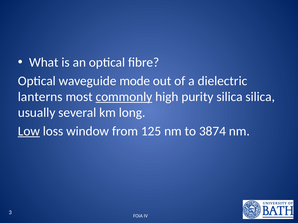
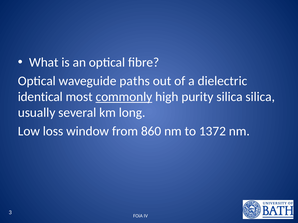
mode: mode -> paths (135, 81)
lanterns: lanterns -> identical (40, 97)
Low underline: present -> none (29, 131)
125: 125 -> 860 (151, 131)
3874: 3874 -> 1372 (212, 131)
